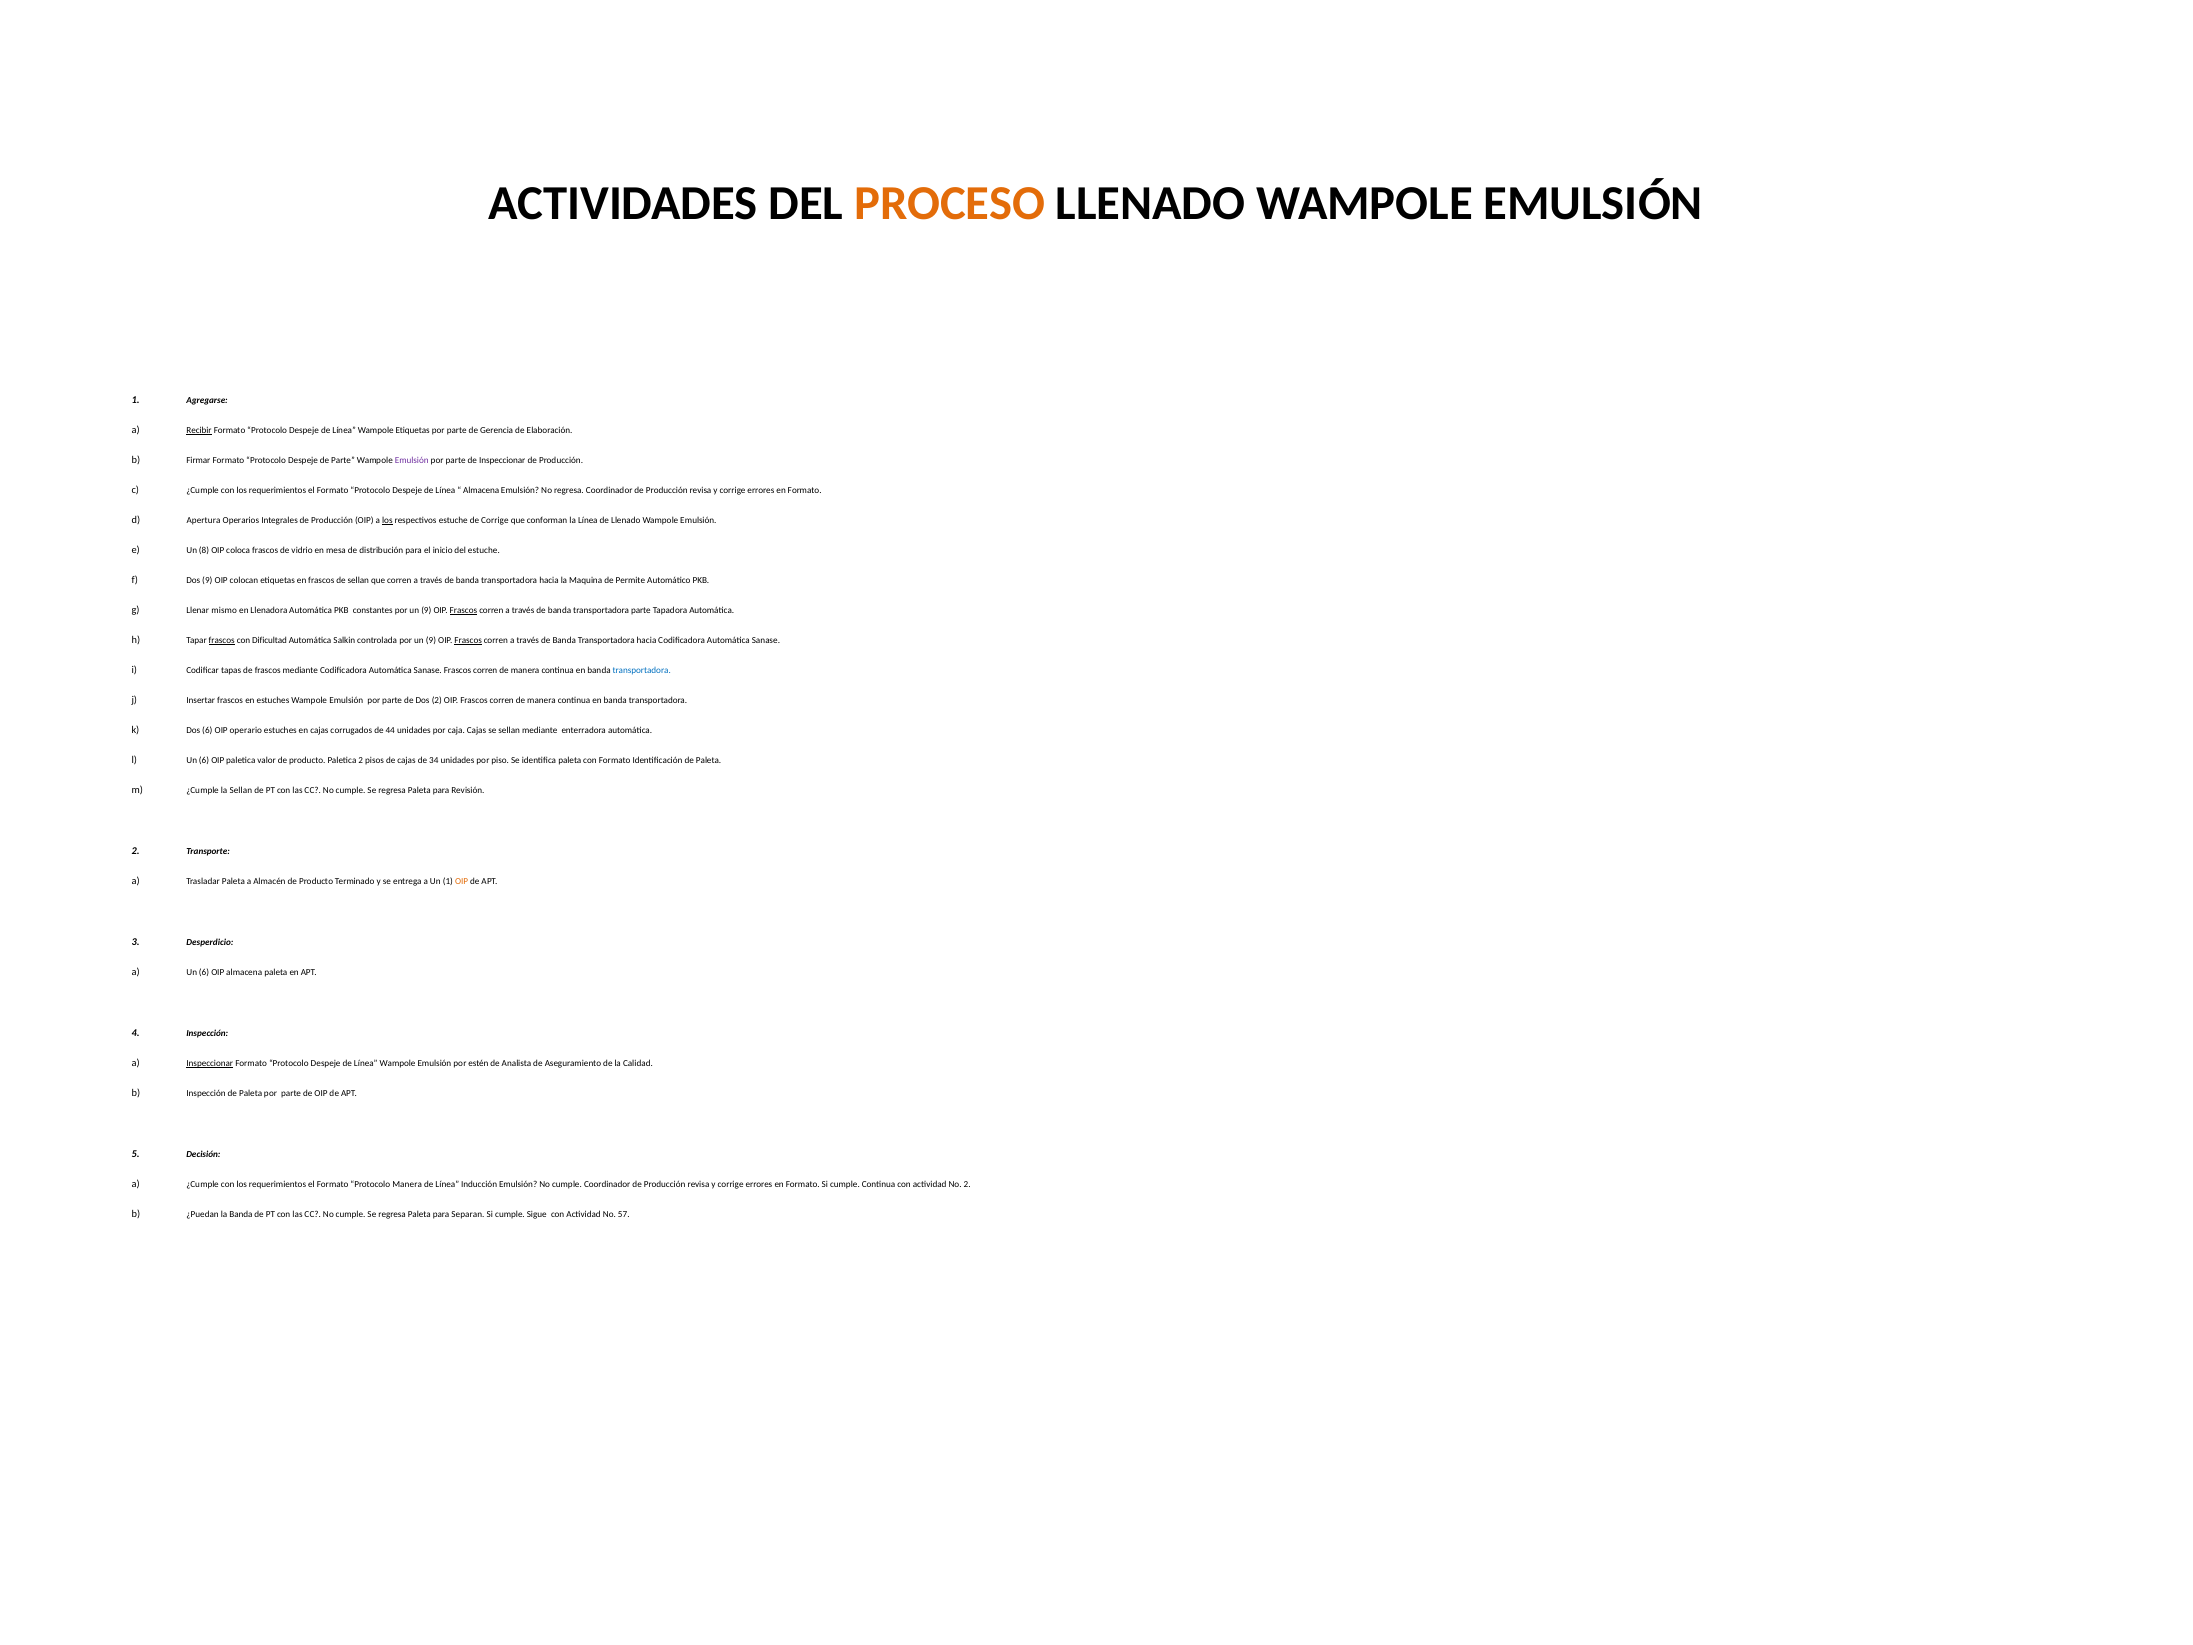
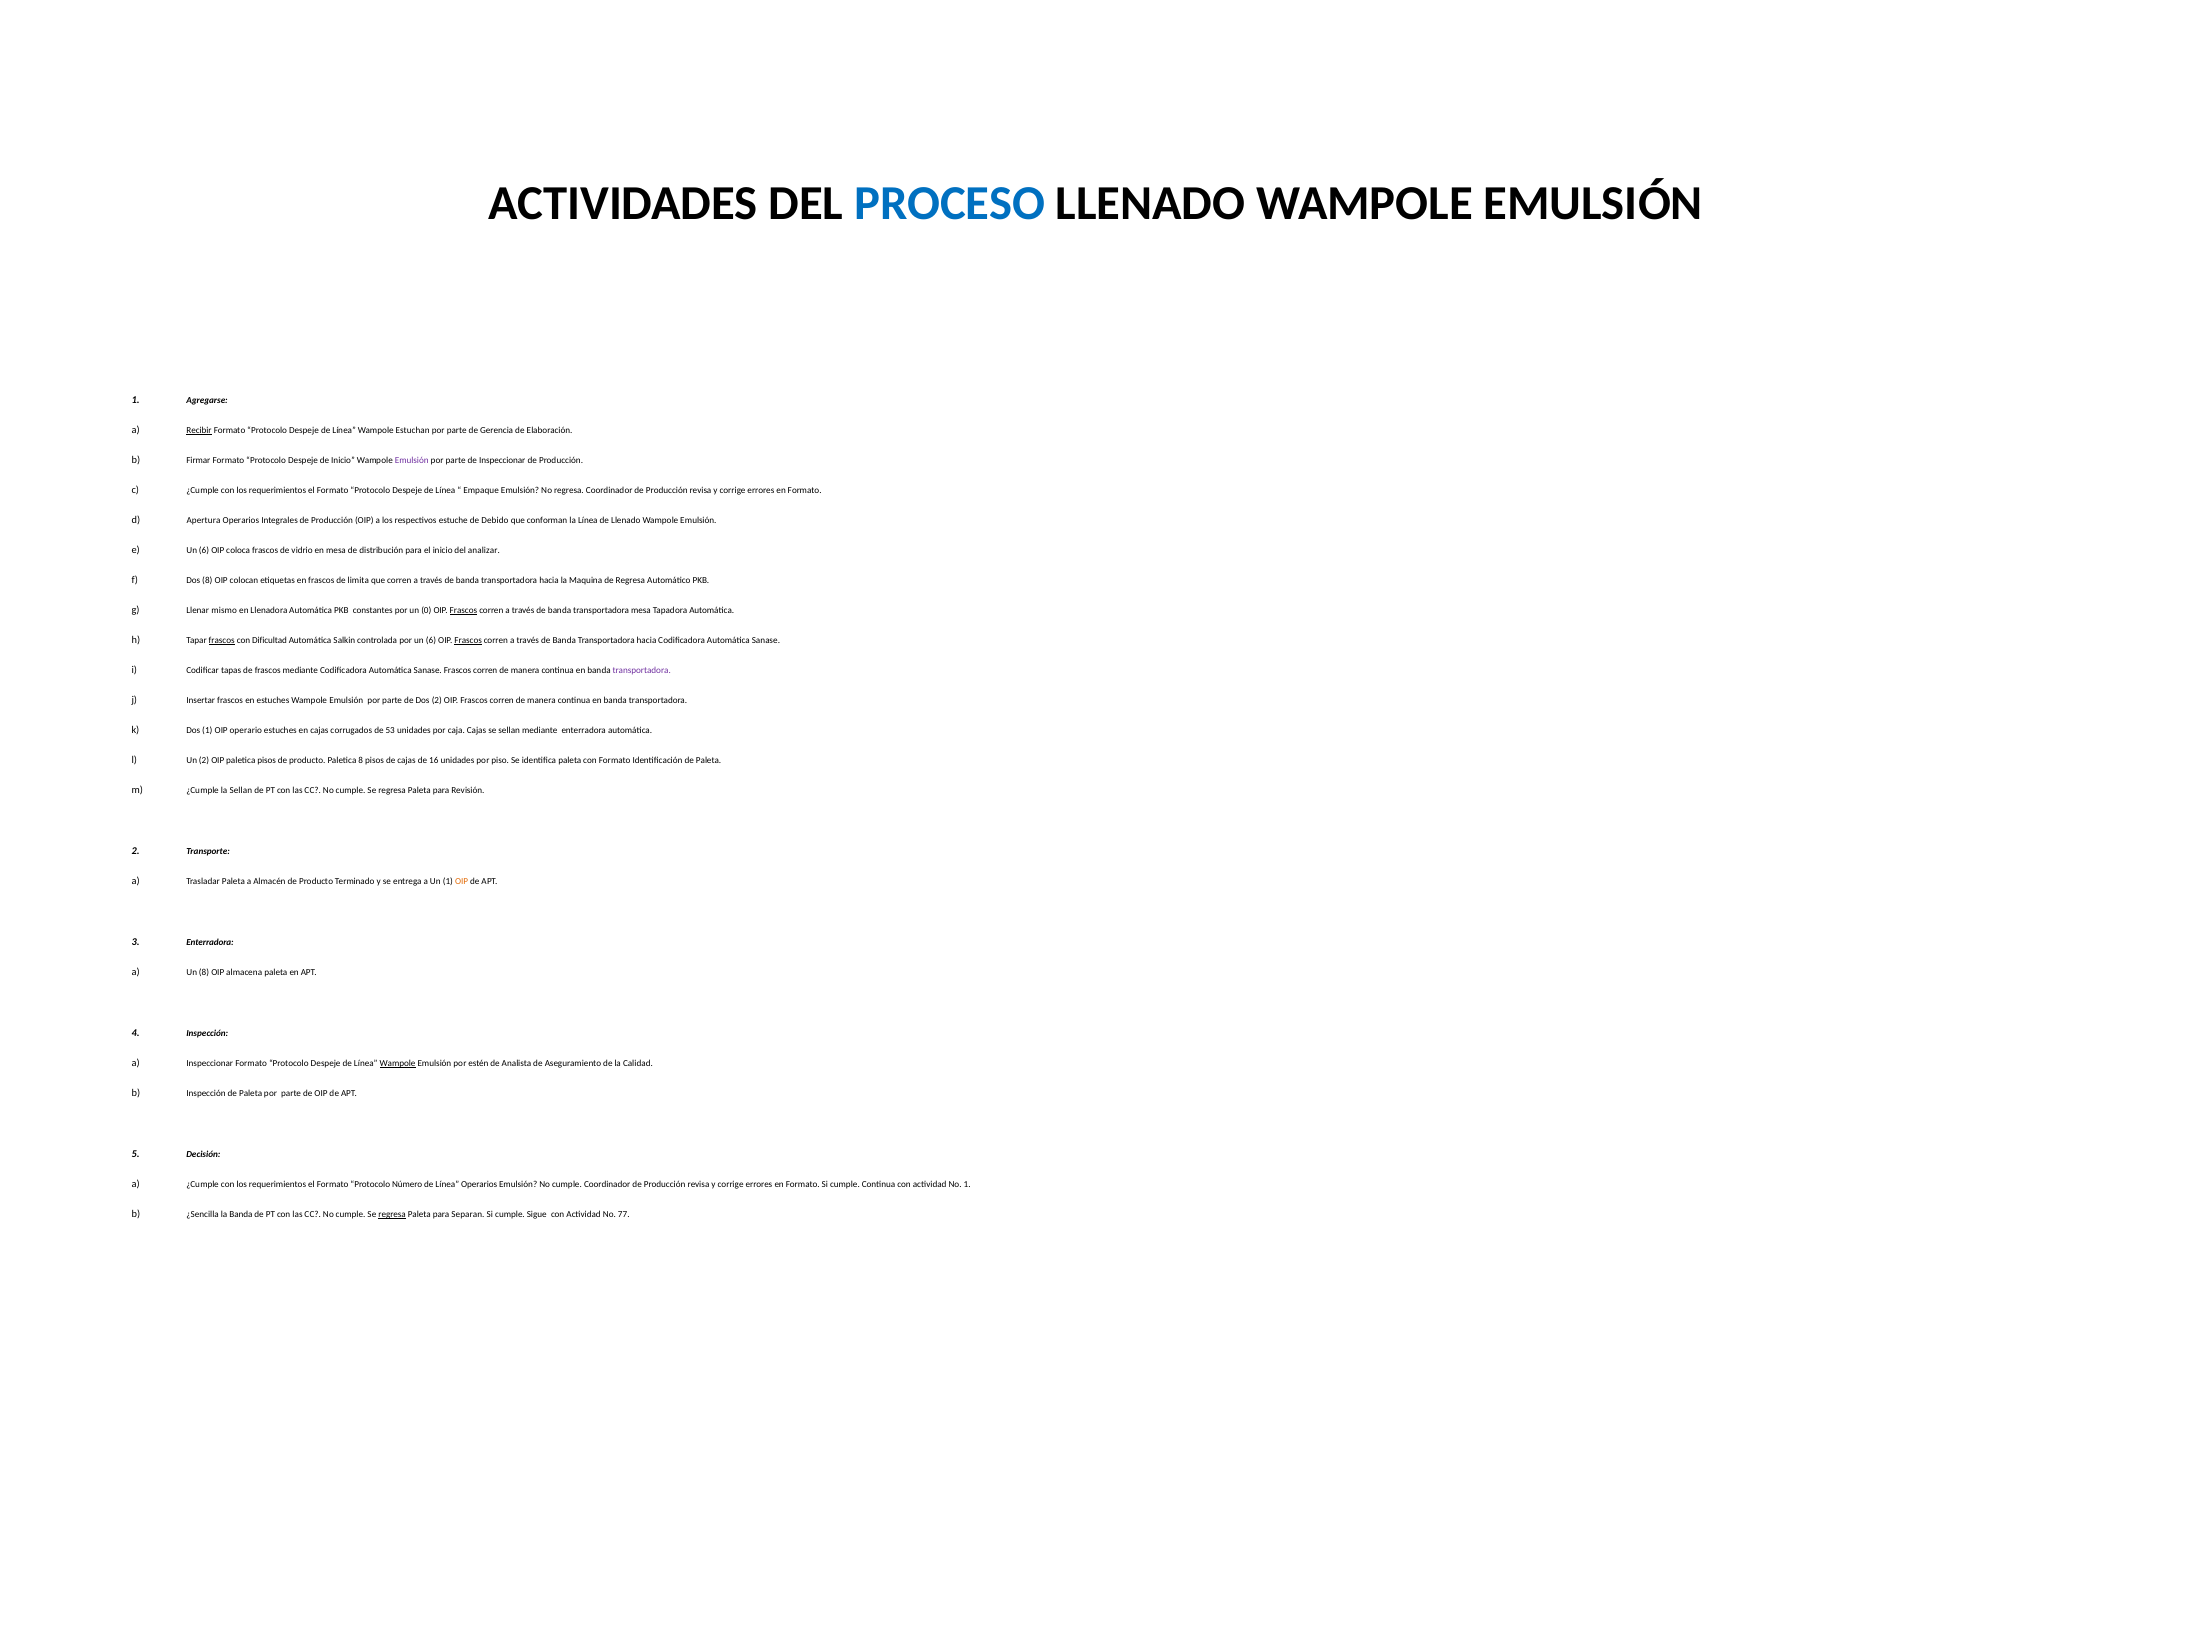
PROCESO colour: orange -> blue (950, 203)
Wampole Etiquetas: Etiquetas -> Estuchan (413, 430)
de Parte: Parte -> Inicio (343, 460)
Almacena: Almacena -> Empaque (481, 490)
los underline: present -> none (387, 520)
de Corrige: Corrige -> Debido (495, 520)
8: 8 -> 6 (204, 550)
del estuche: estuche -> analizar (484, 550)
Dos 9: 9 -> 8 (207, 580)
de sellan: sellan -> limita (358, 580)
de Permite: Permite -> Regresa (630, 580)
9: 9 -> 0 (426, 610)
transportadora parte: parte -> mesa (641, 610)
controlada por un 9: 9 -> 6 (431, 640)
transportadora colour: blue -> purple (642, 670)
Dos 6: 6 -> 1 (207, 730)
44: 44 -> 53 (390, 730)
6: 6 -> 2 (204, 760)
paletica valor: valor -> pisos (267, 760)
Paletica 2: 2 -> 8 (361, 760)
34: 34 -> 16 (434, 760)
3 Desperdicio: Desperdicio -> Enterradora (210, 942)
a Un 6: 6 -> 8 (204, 972)
Inspeccionar underline: present -> none (210, 1063)
Wampole underline: none -> present (398, 1063)
Protocolo Manera: Manera -> Número (407, 1184)
Línea Inducción: Inducción -> Operarios (479, 1184)
No 2: 2 -> 1 (967, 1184)
¿Puedan: ¿Puedan -> ¿Sencilla (203, 1214)
regresa underline: none -> present (392, 1214)
57: 57 -> 77 (624, 1214)
